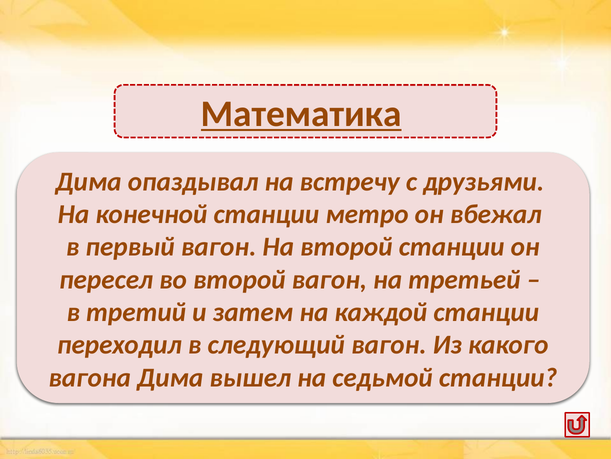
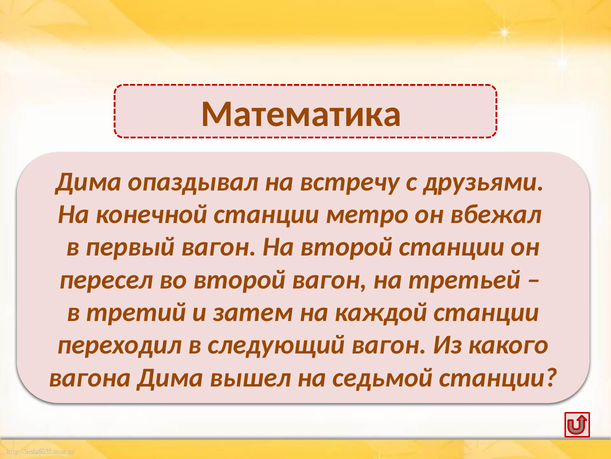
Математика underline: present -> none (301, 114)
